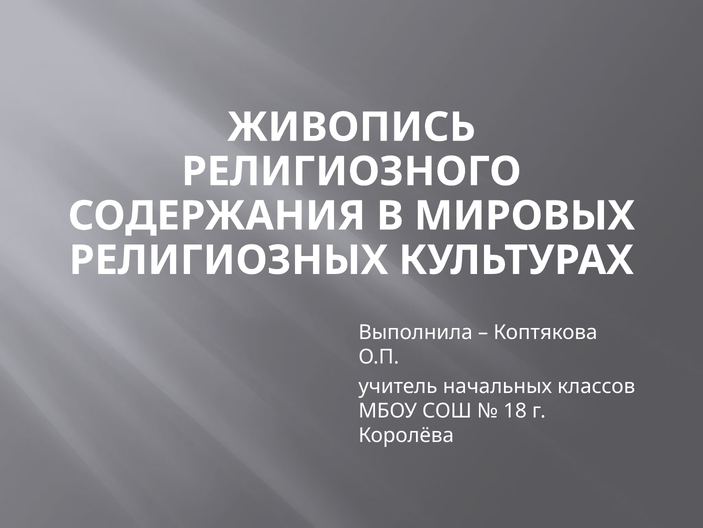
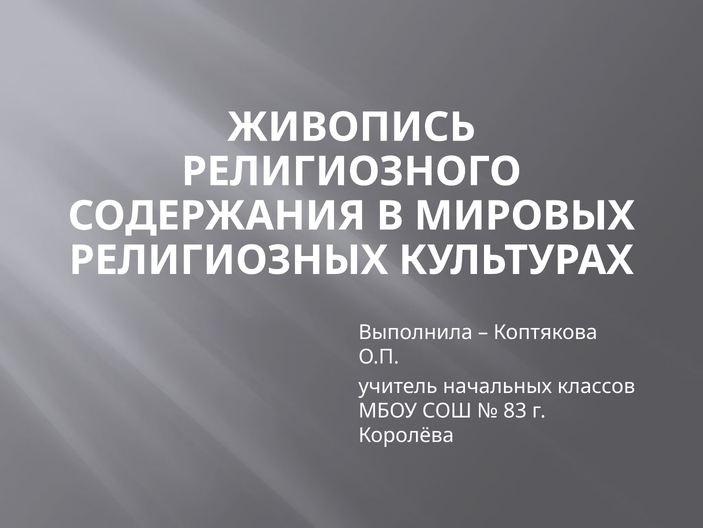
18: 18 -> 83 (515, 410)
